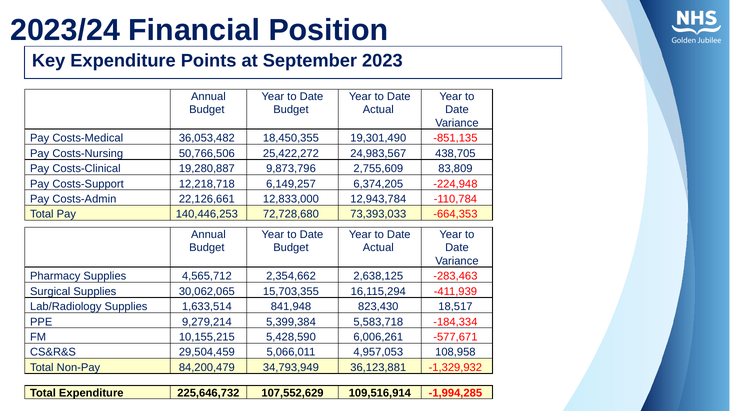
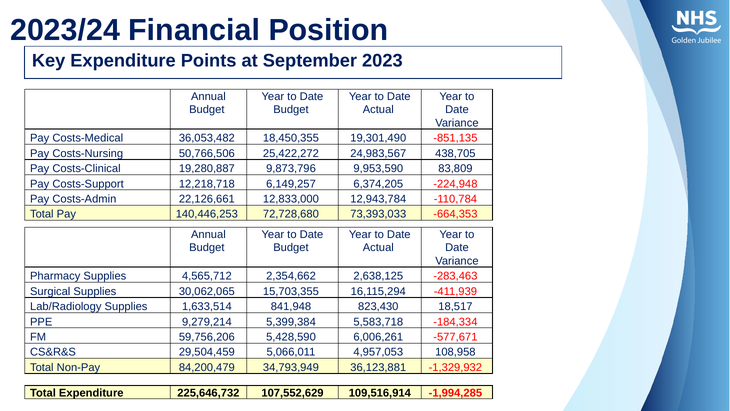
2,755,609: 2,755,609 -> 9,953,590 (378, 169)
10,155,215: 10,155,215 -> 59,756,206 (207, 337)
